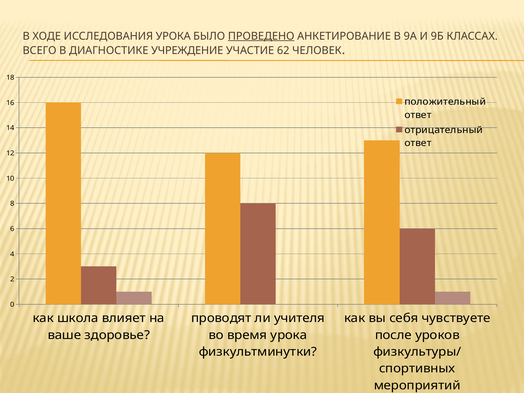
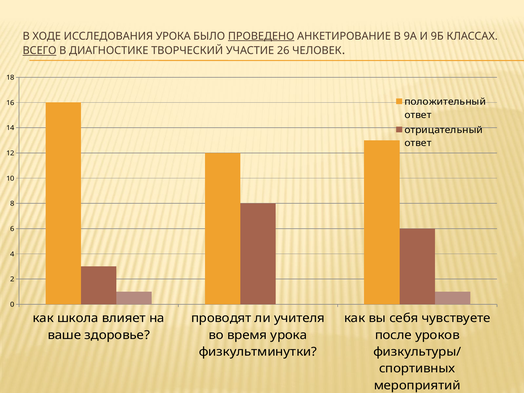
ВСЕГО underline: none -> present (40, 51)
УЧРЕЖДЕНИЕ: УЧРЕЖДЕНИЕ -> ТВОРЧЕСКИЙ (187, 51)
62: 62 -> 26 (283, 51)
